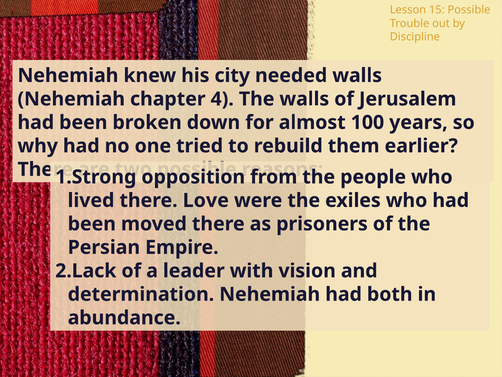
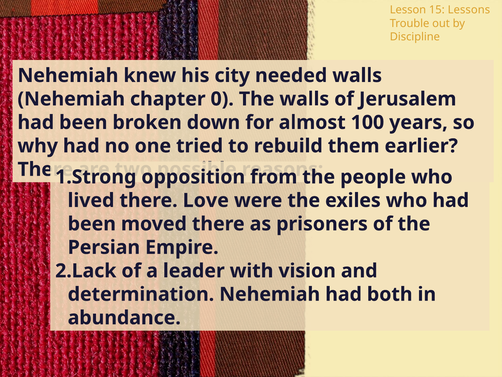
15 Possible: Possible -> Lessons (469, 10)
4: 4 -> 0 (222, 99)
